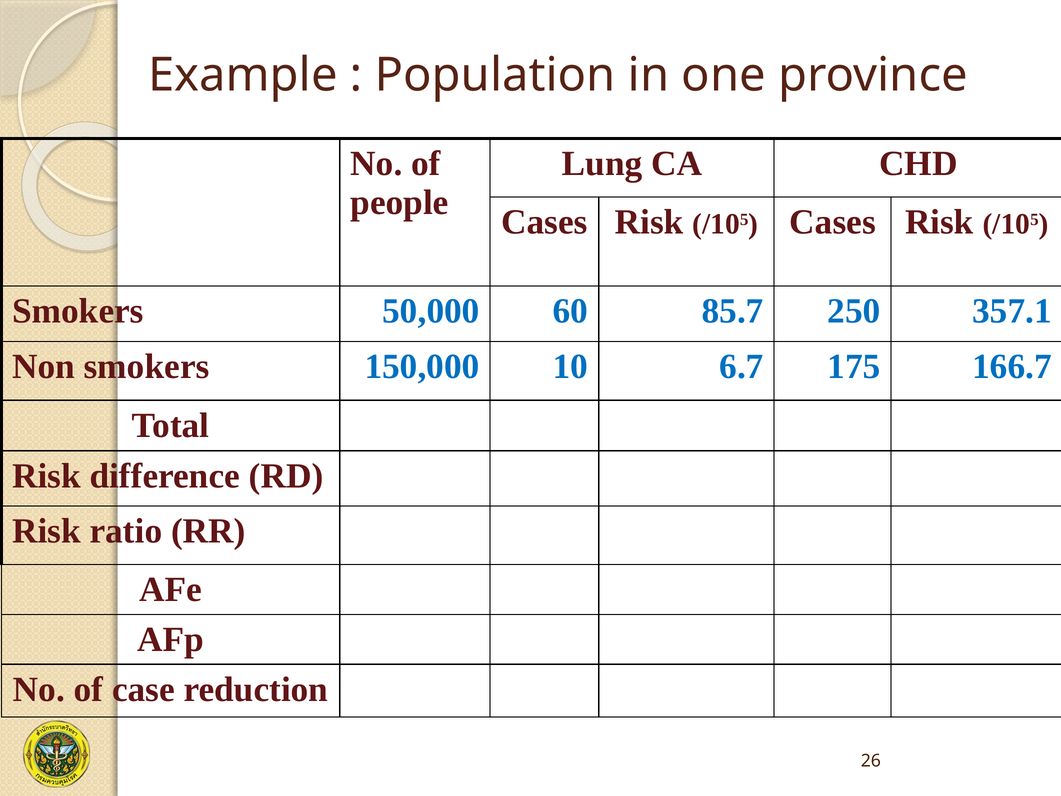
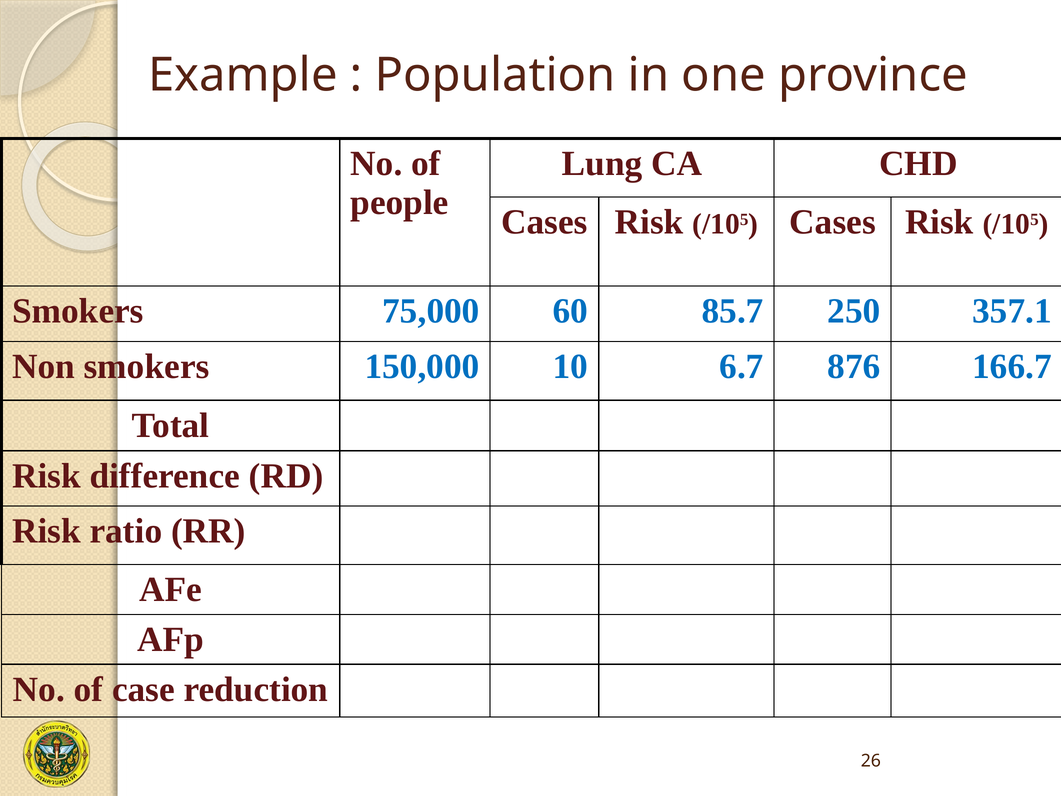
50,000: 50,000 -> 75,000 (431, 311)
175: 175 -> 876 (854, 366)
